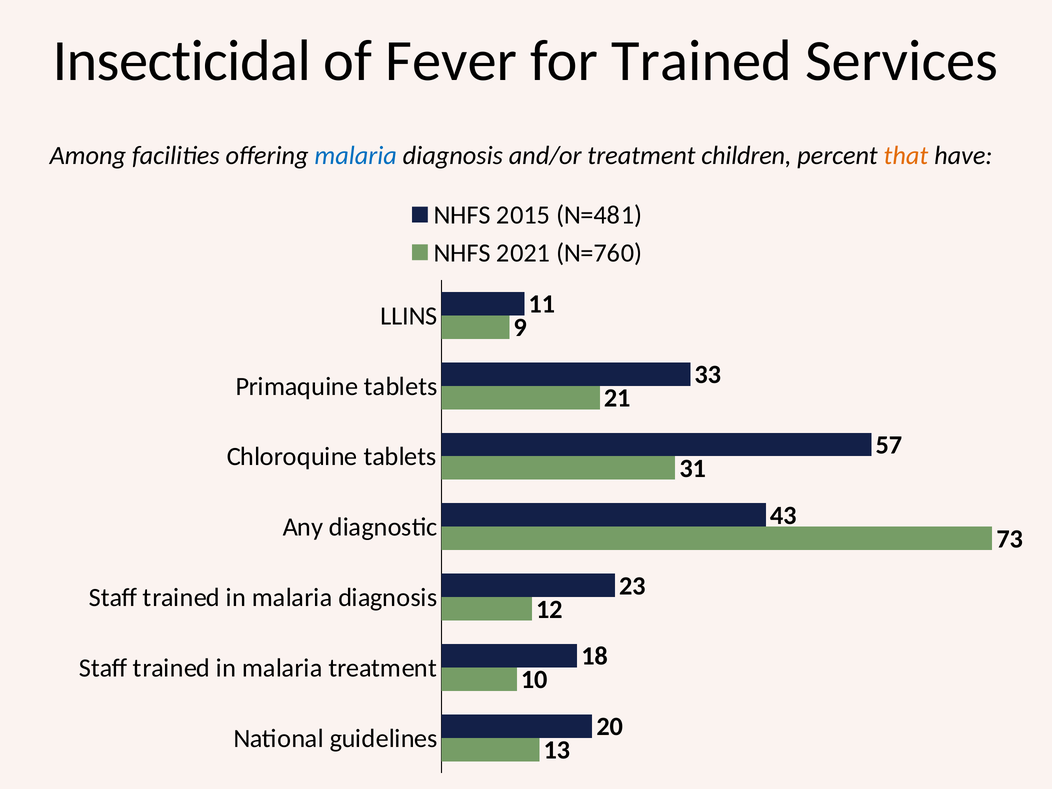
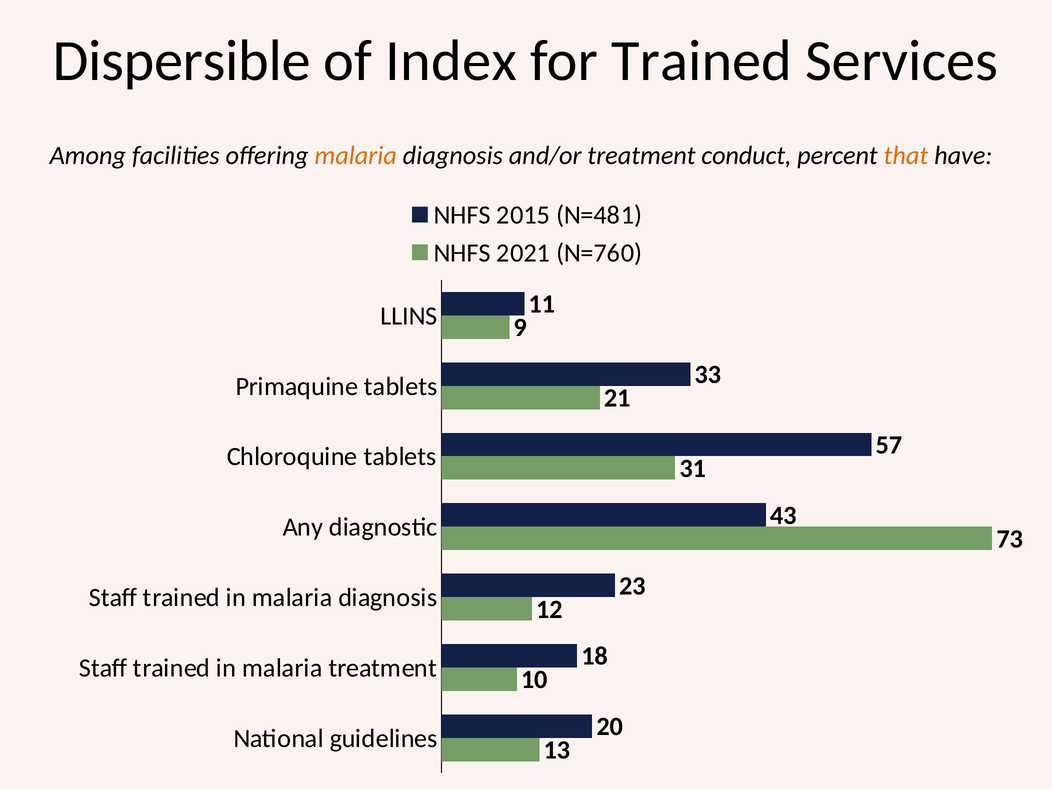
Insecticidal: Insecticidal -> Dispersible (182, 61)
Fever: Fever -> Index (451, 61)
malaria colour: blue -> orange (356, 156)
children: children -> conduct (746, 156)
